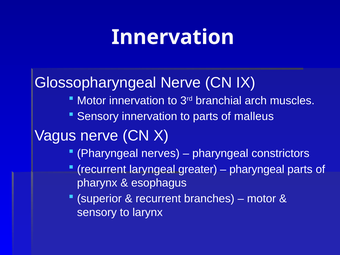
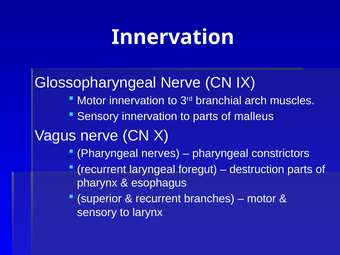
greater: greater -> foregut (198, 169)
pharyngeal: pharyngeal -> destruction (257, 169)
